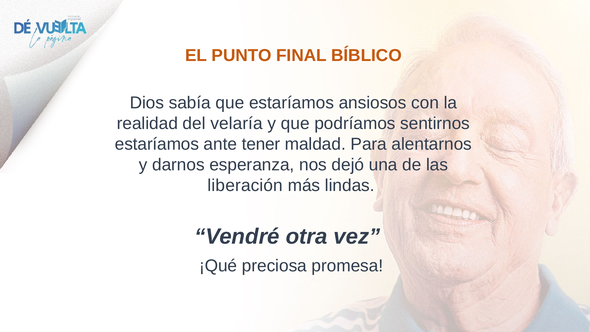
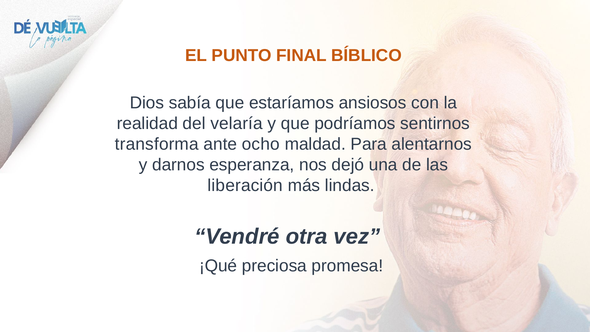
estaríamos: estaríamos -> transforma (157, 144)
tener: tener -> ocho (261, 144)
